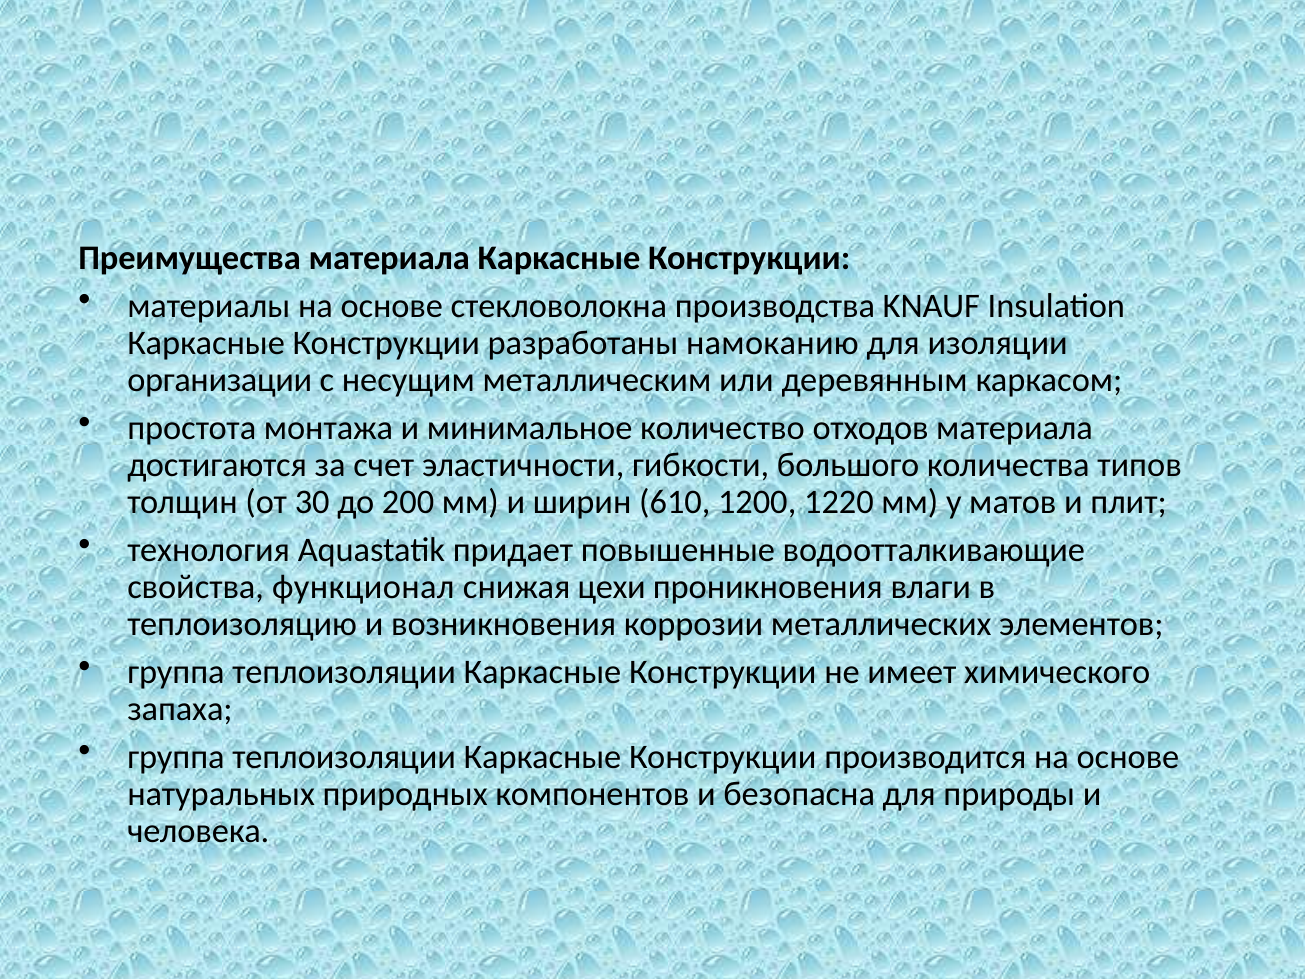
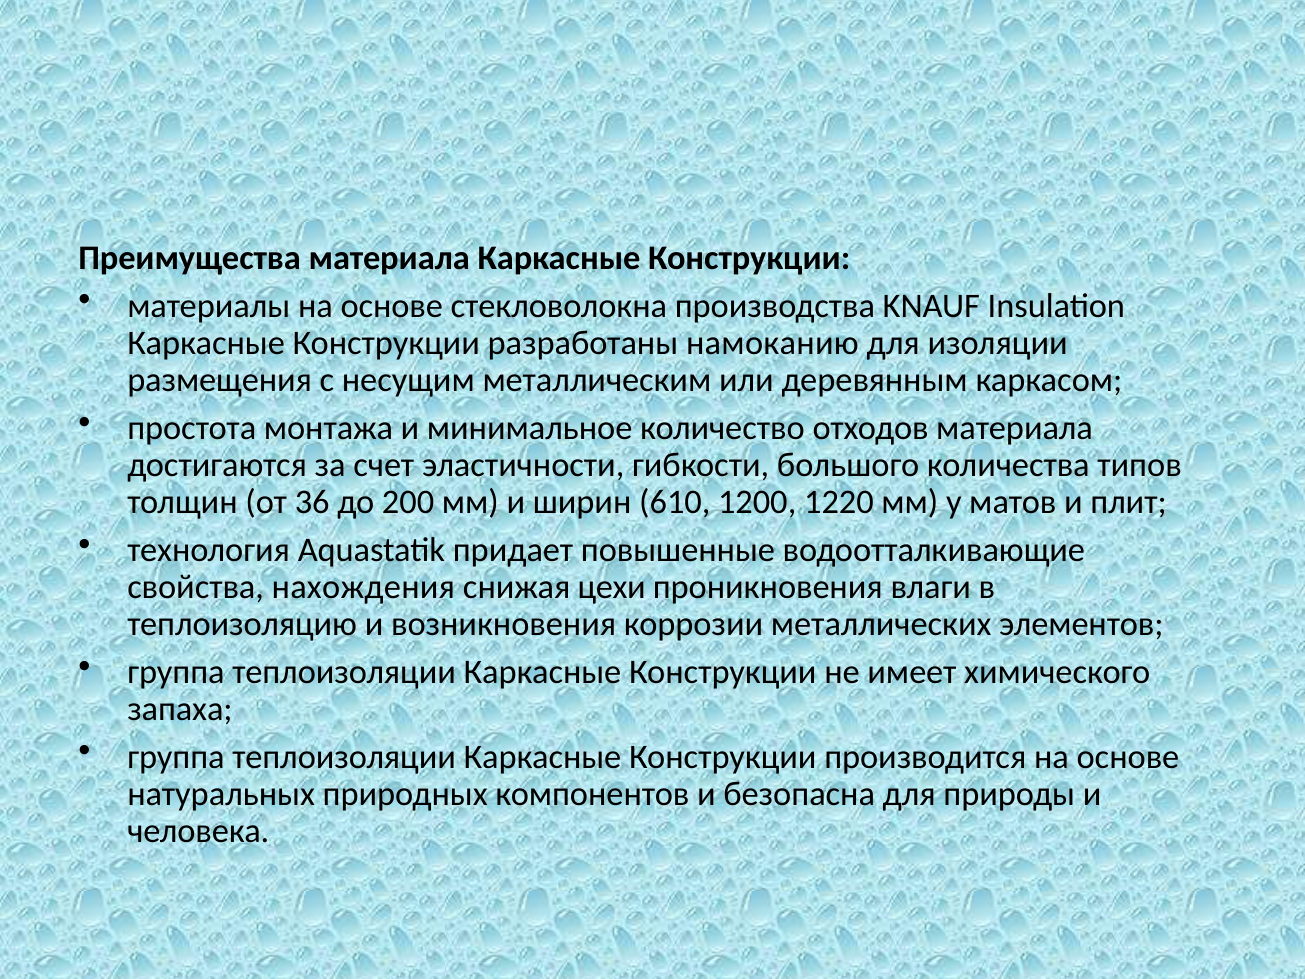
организации: организации -> размещения (220, 380)
30: 30 -> 36 (312, 502)
функционал: функционал -> нахождения (363, 587)
